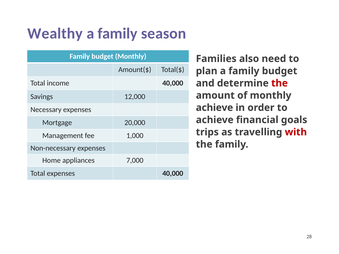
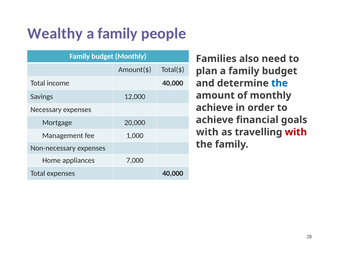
season: season -> people (164, 33)
the colour: red -> blue (280, 83)
trips: trips -> with (207, 132)
